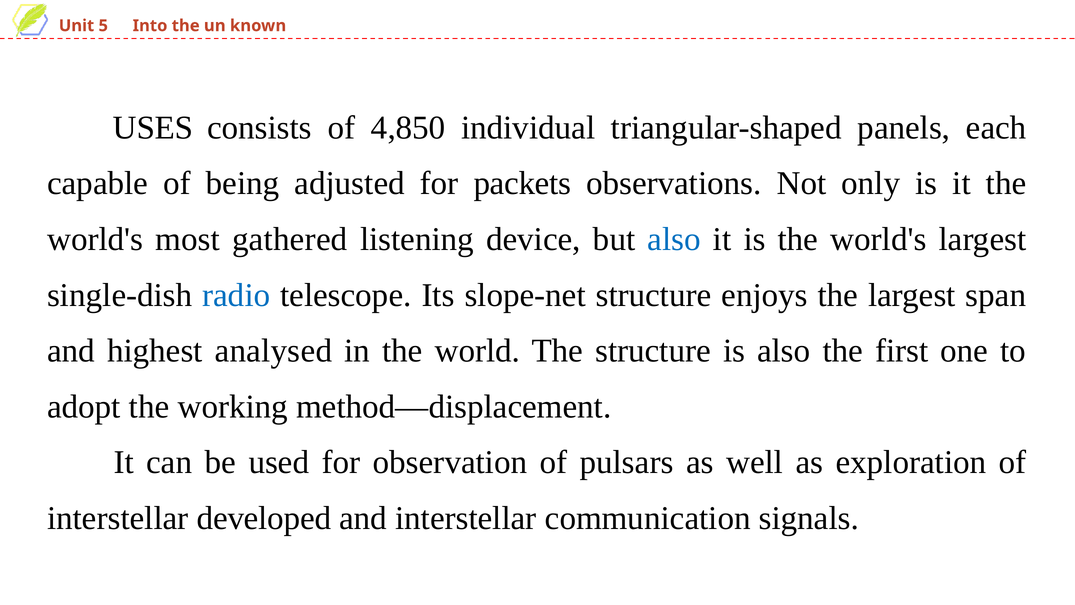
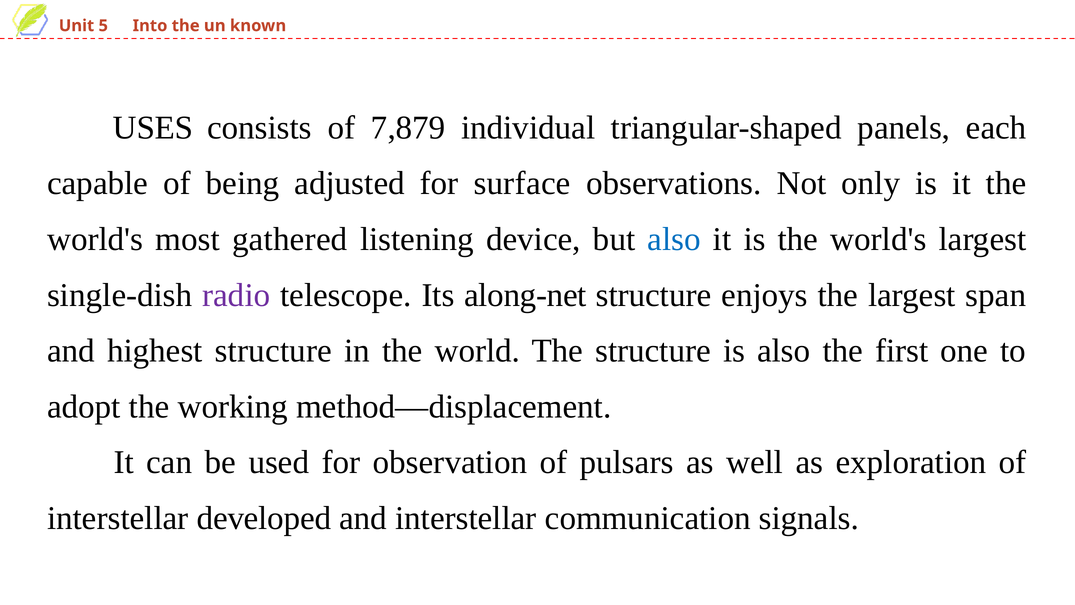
4,850: 4,850 -> 7,879 (408, 128)
packets: packets -> surface (522, 183)
radio colour: blue -> purple (236, 295)
slope-net: slope-net -> along-net (525, 295)
highest analysed: analysed -> structure (273, 351)
